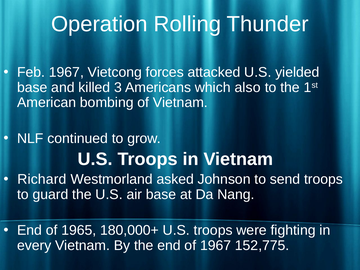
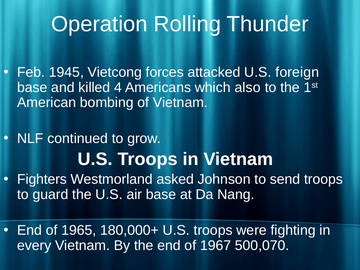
Feb 1967: 1967 -> 1945 (66, 72)
yielded: yielded -> foreign (297, 72)
3: 3 -> 4 (118, 87)
Richard: Richard -> Fighters (42, 179)
152,775: 152,775 -> 500,070 (262, 245)
